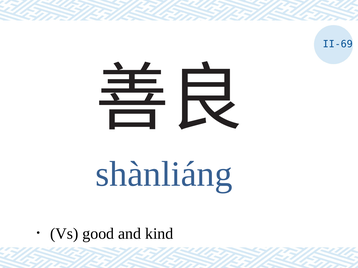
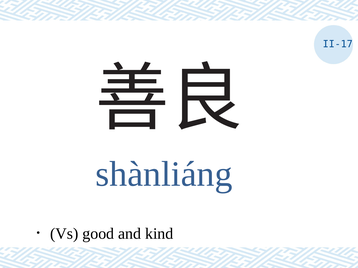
II-69: II-69 -> II-17 (338, 44)
